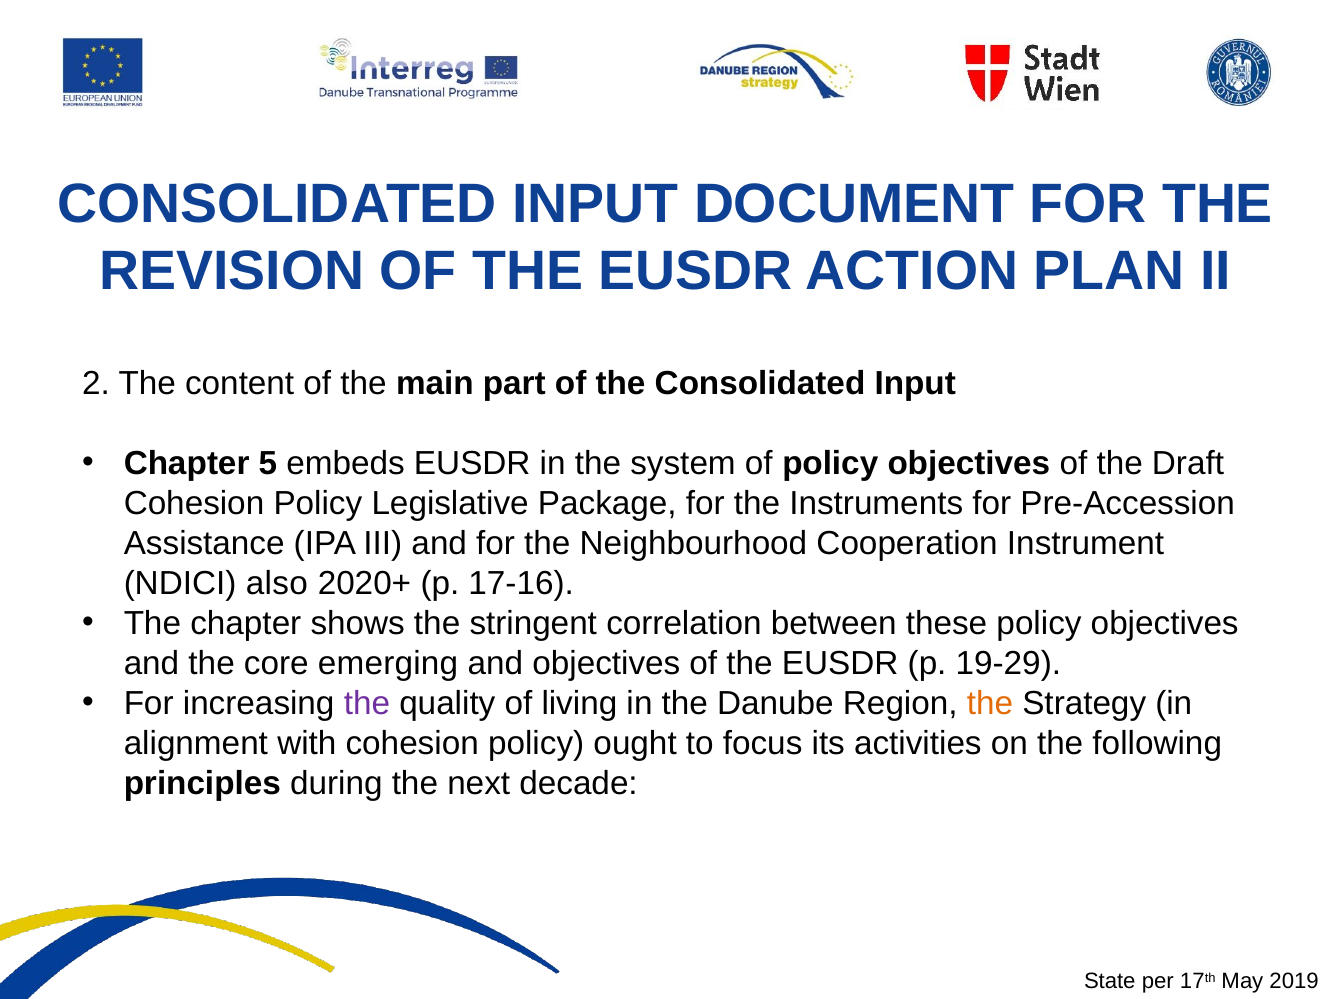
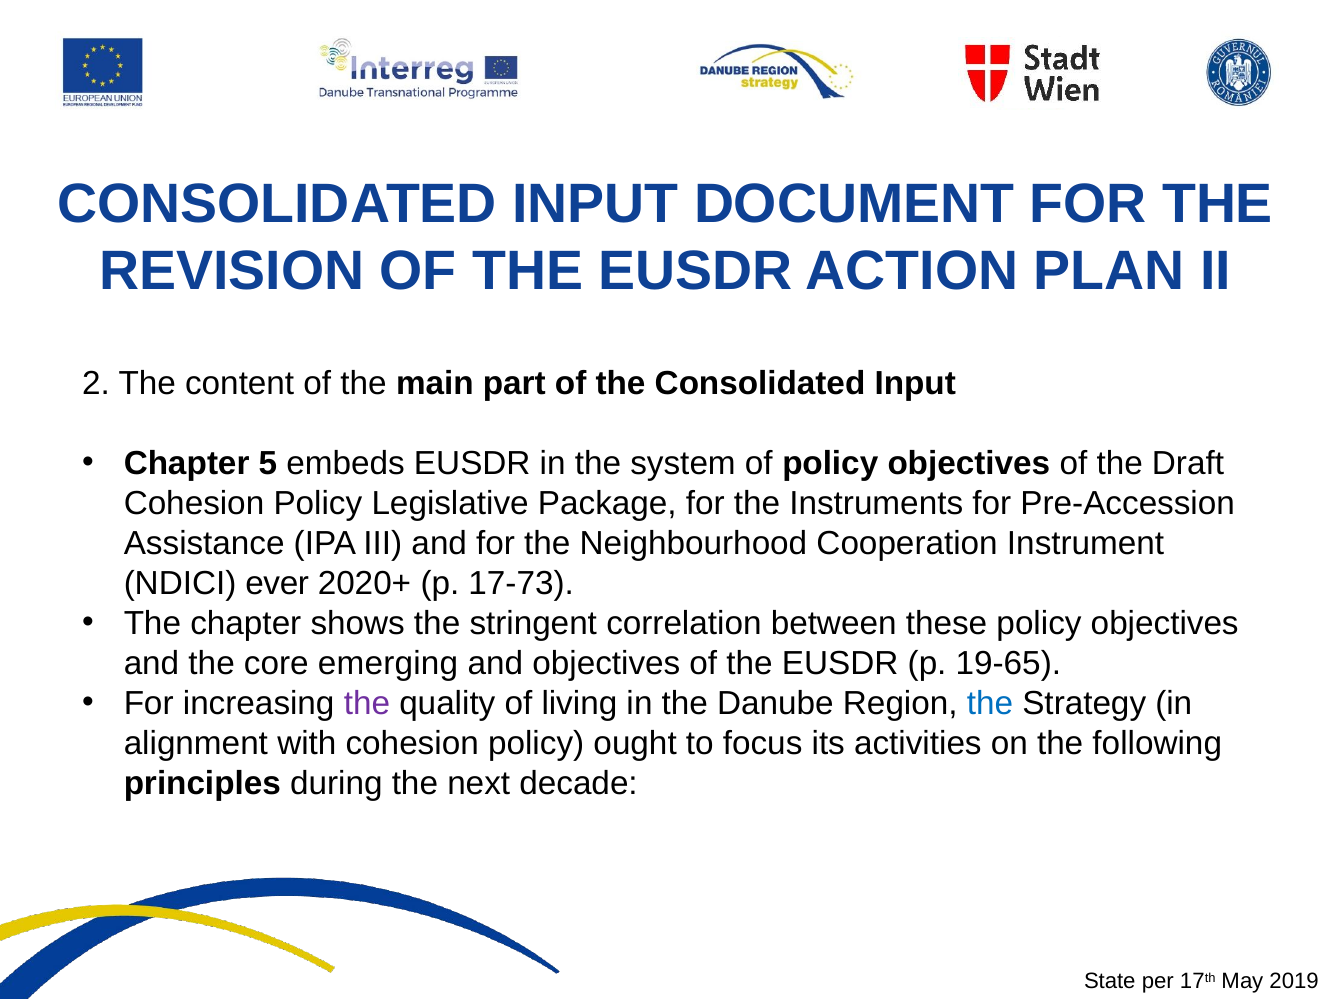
also: also -> ever (277, 584)
17-16: 17-16 -> 17-73 (521, 584)
19-29: 19-29 -> 19-65 (1008, 663)
the colour: orange -> blue (990, 703)
